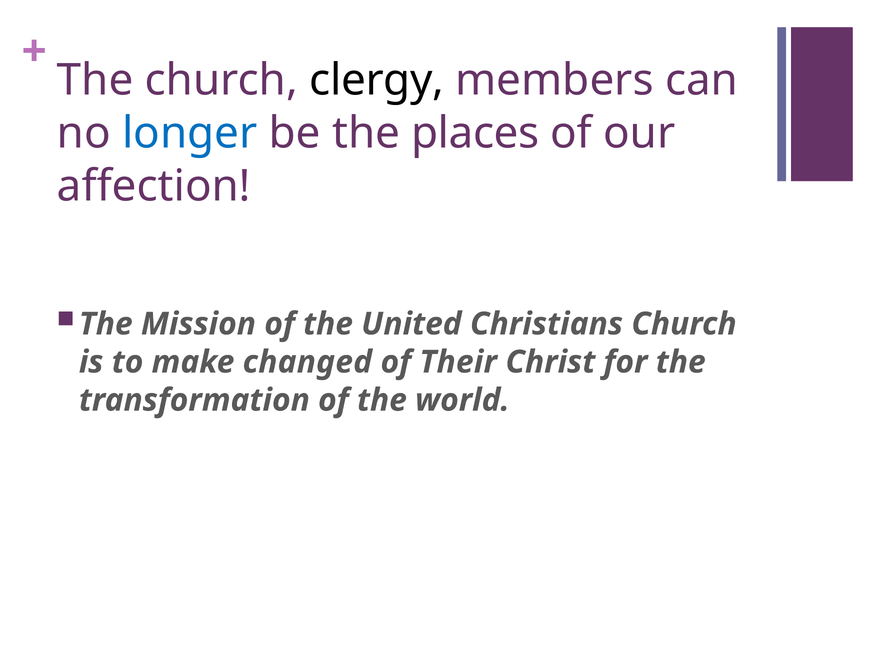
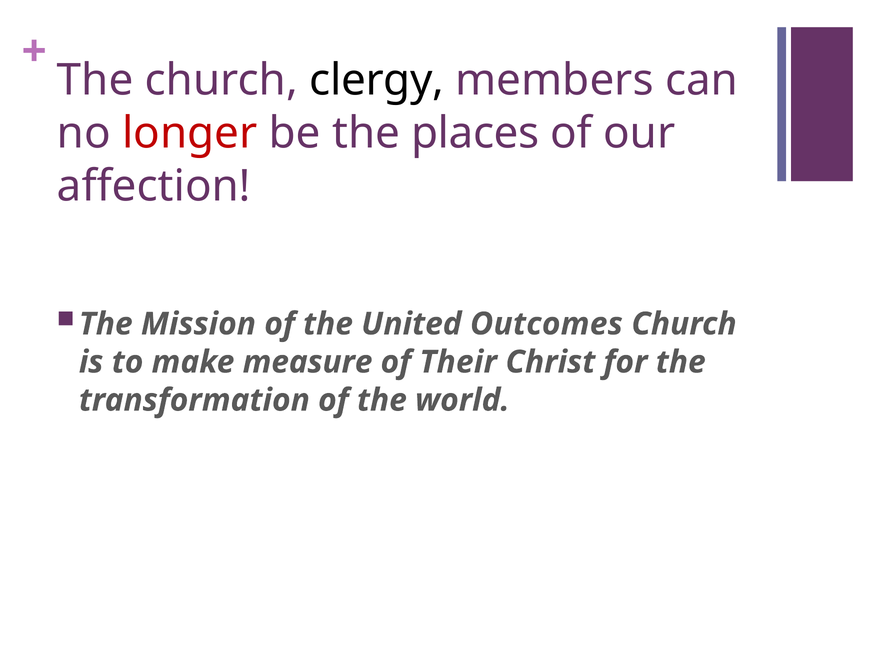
longer colour: blue -> red (190, 133)
Christians: Christians -> Outcomes (546, 324)
changed: changed -> measure (308, 362)
